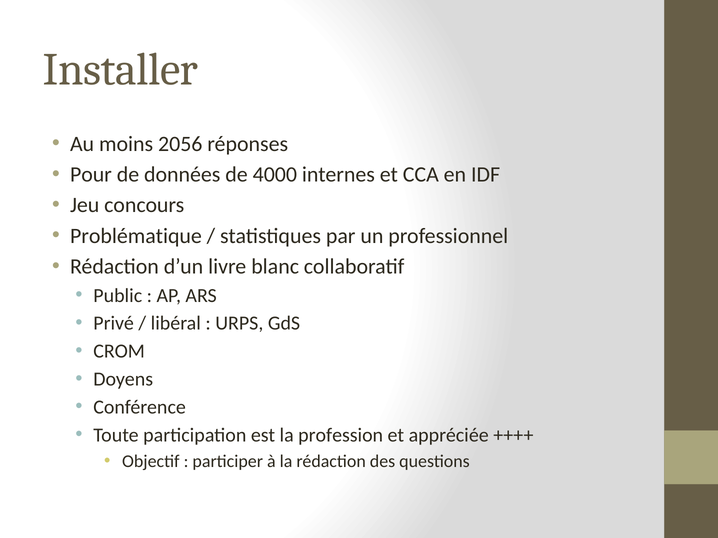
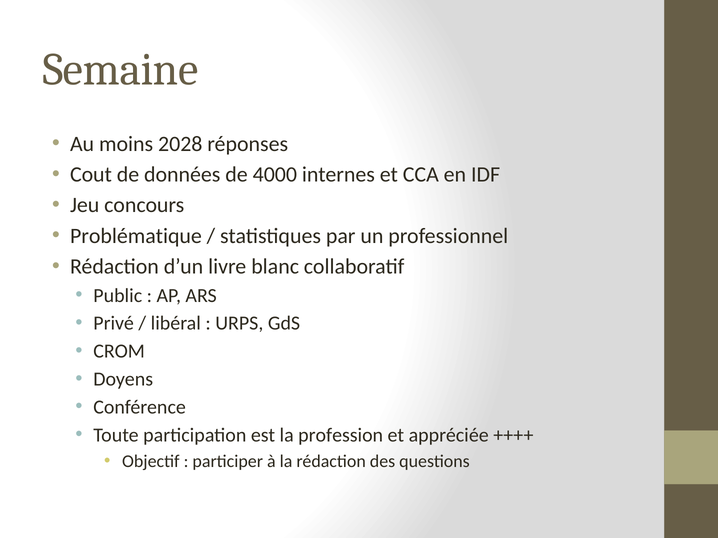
Installer: Installer -> Semaine (120, 70)
2056: 2056 -> 2028 (180, 144)
Pour: Pour -> Cout (91, 175)
